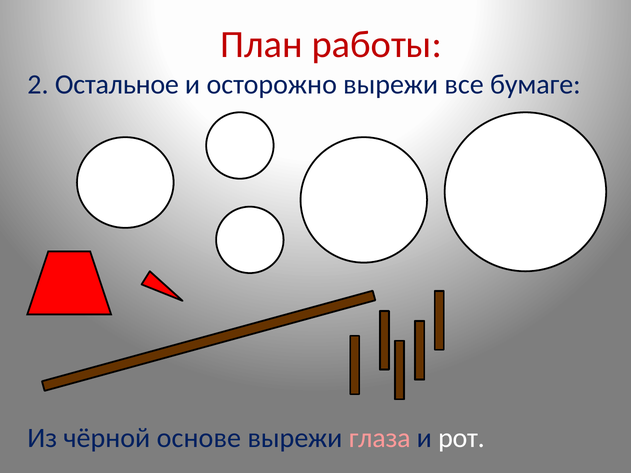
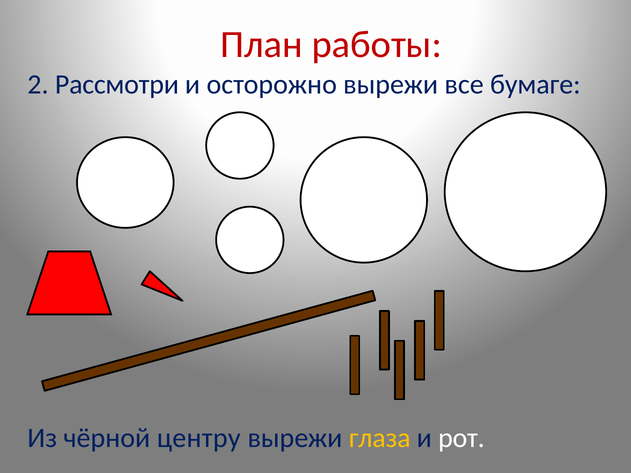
Остальное: Остальное -> Рассмотри (117, 85)
основе: основе -> центру (199, 438)
глаза colour: pink -> yellow (380, 438)
